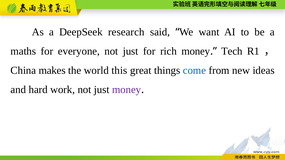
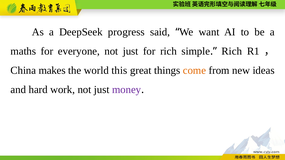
research: research -> progress (126, 32)
rich money: money -> simple (196, 51)
Tech: Tech -> Rich (232, 51)
come colour: blue -> orange (194, 71)
